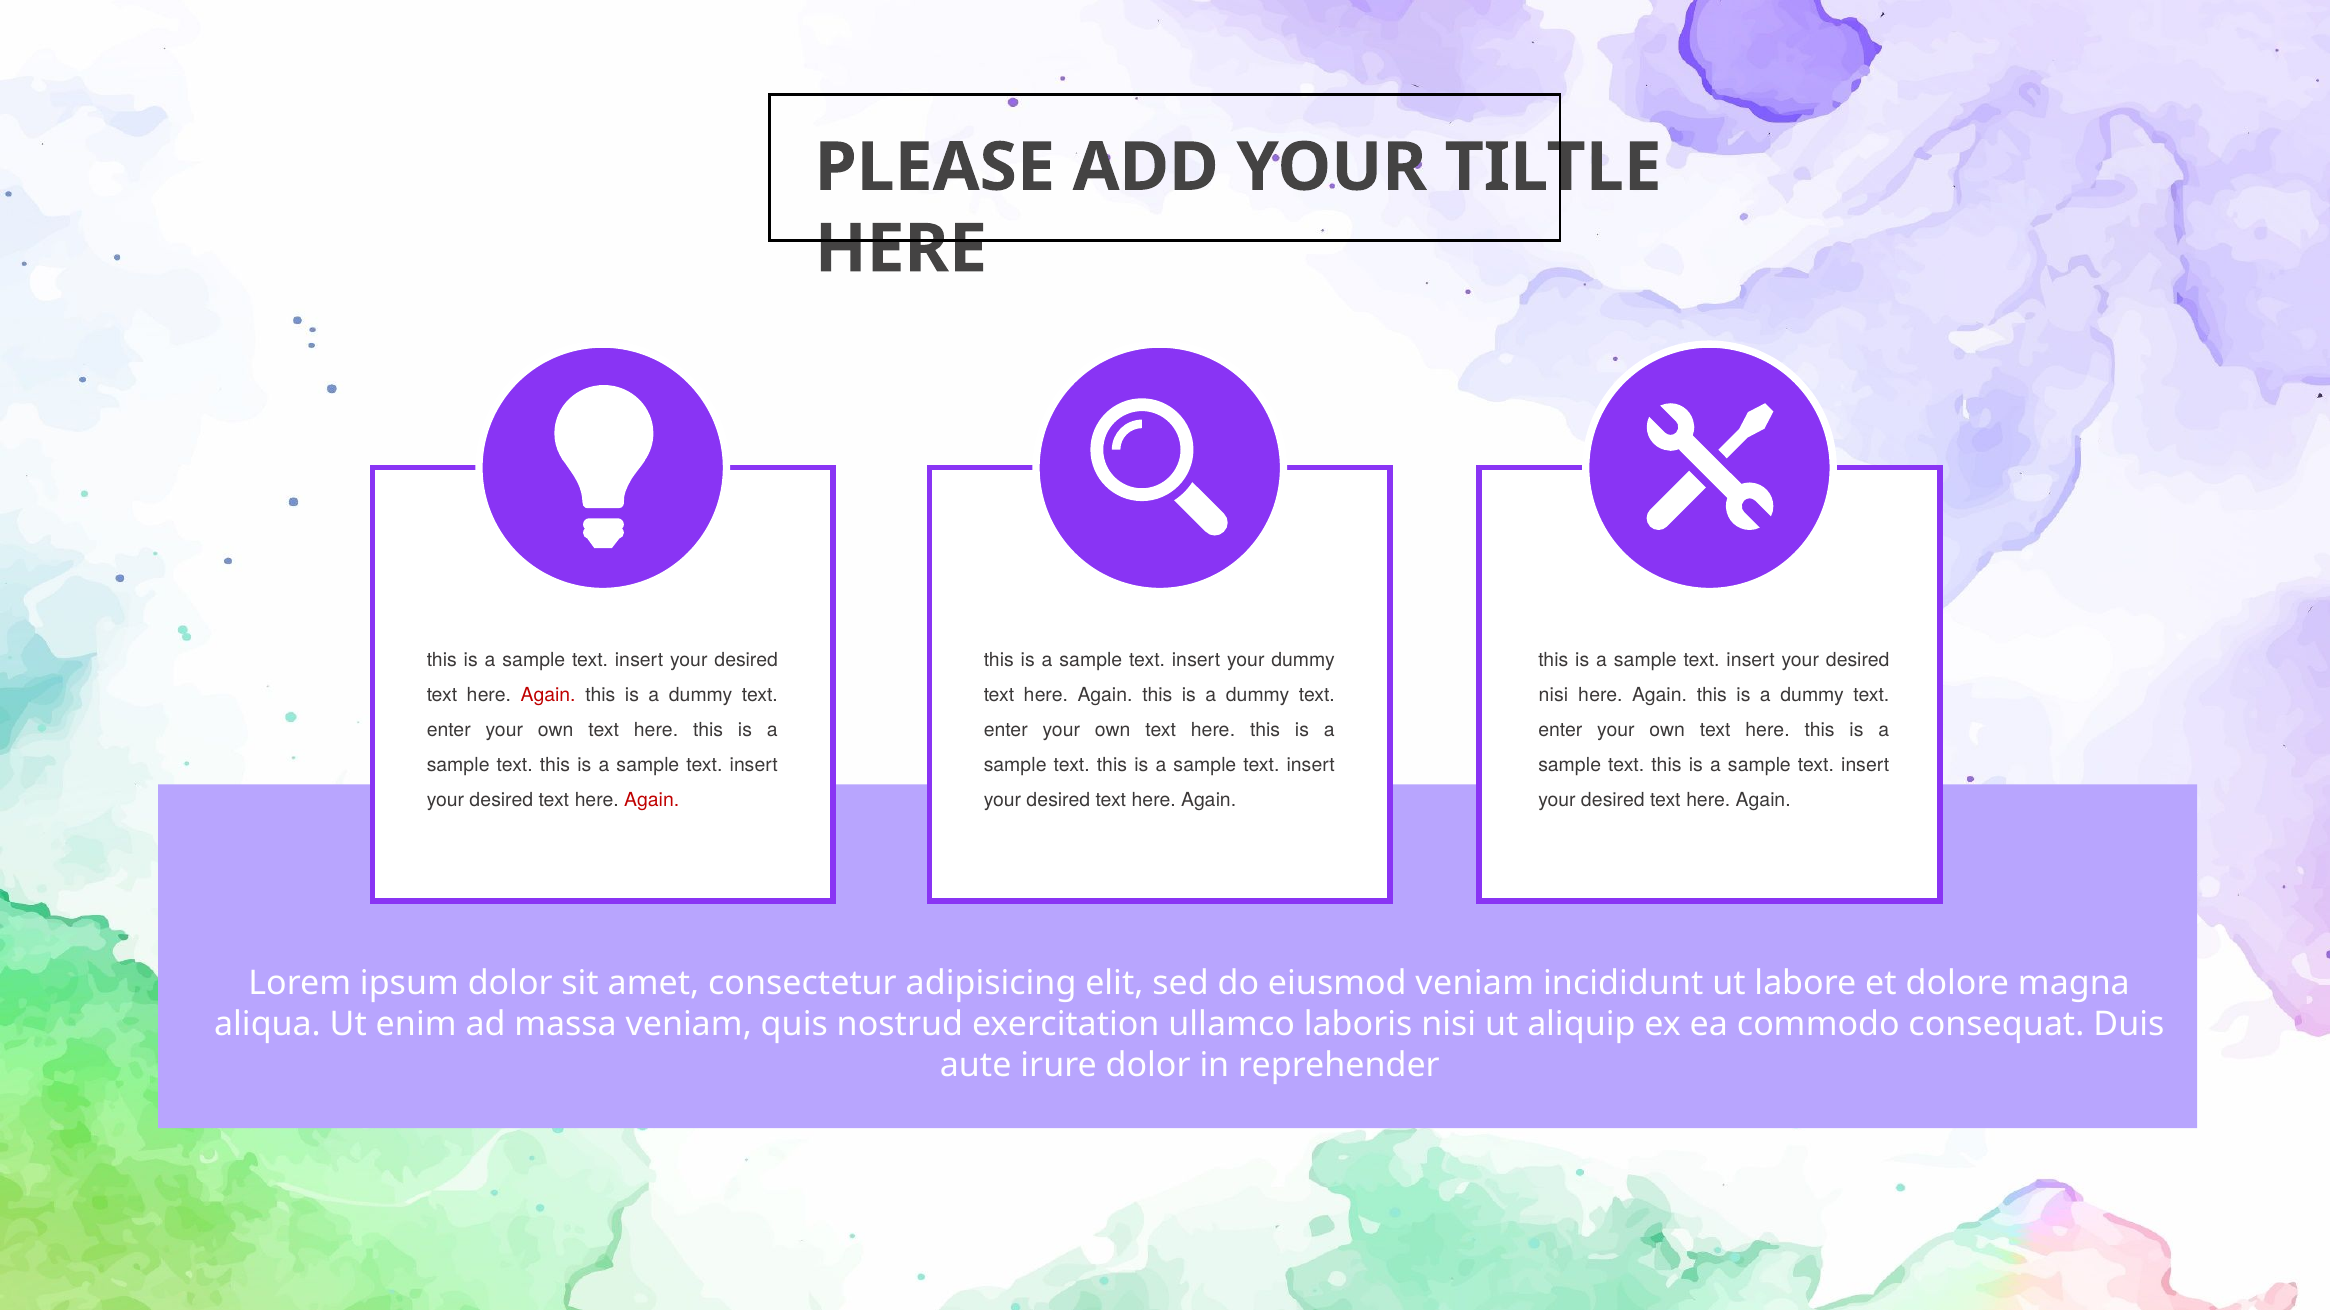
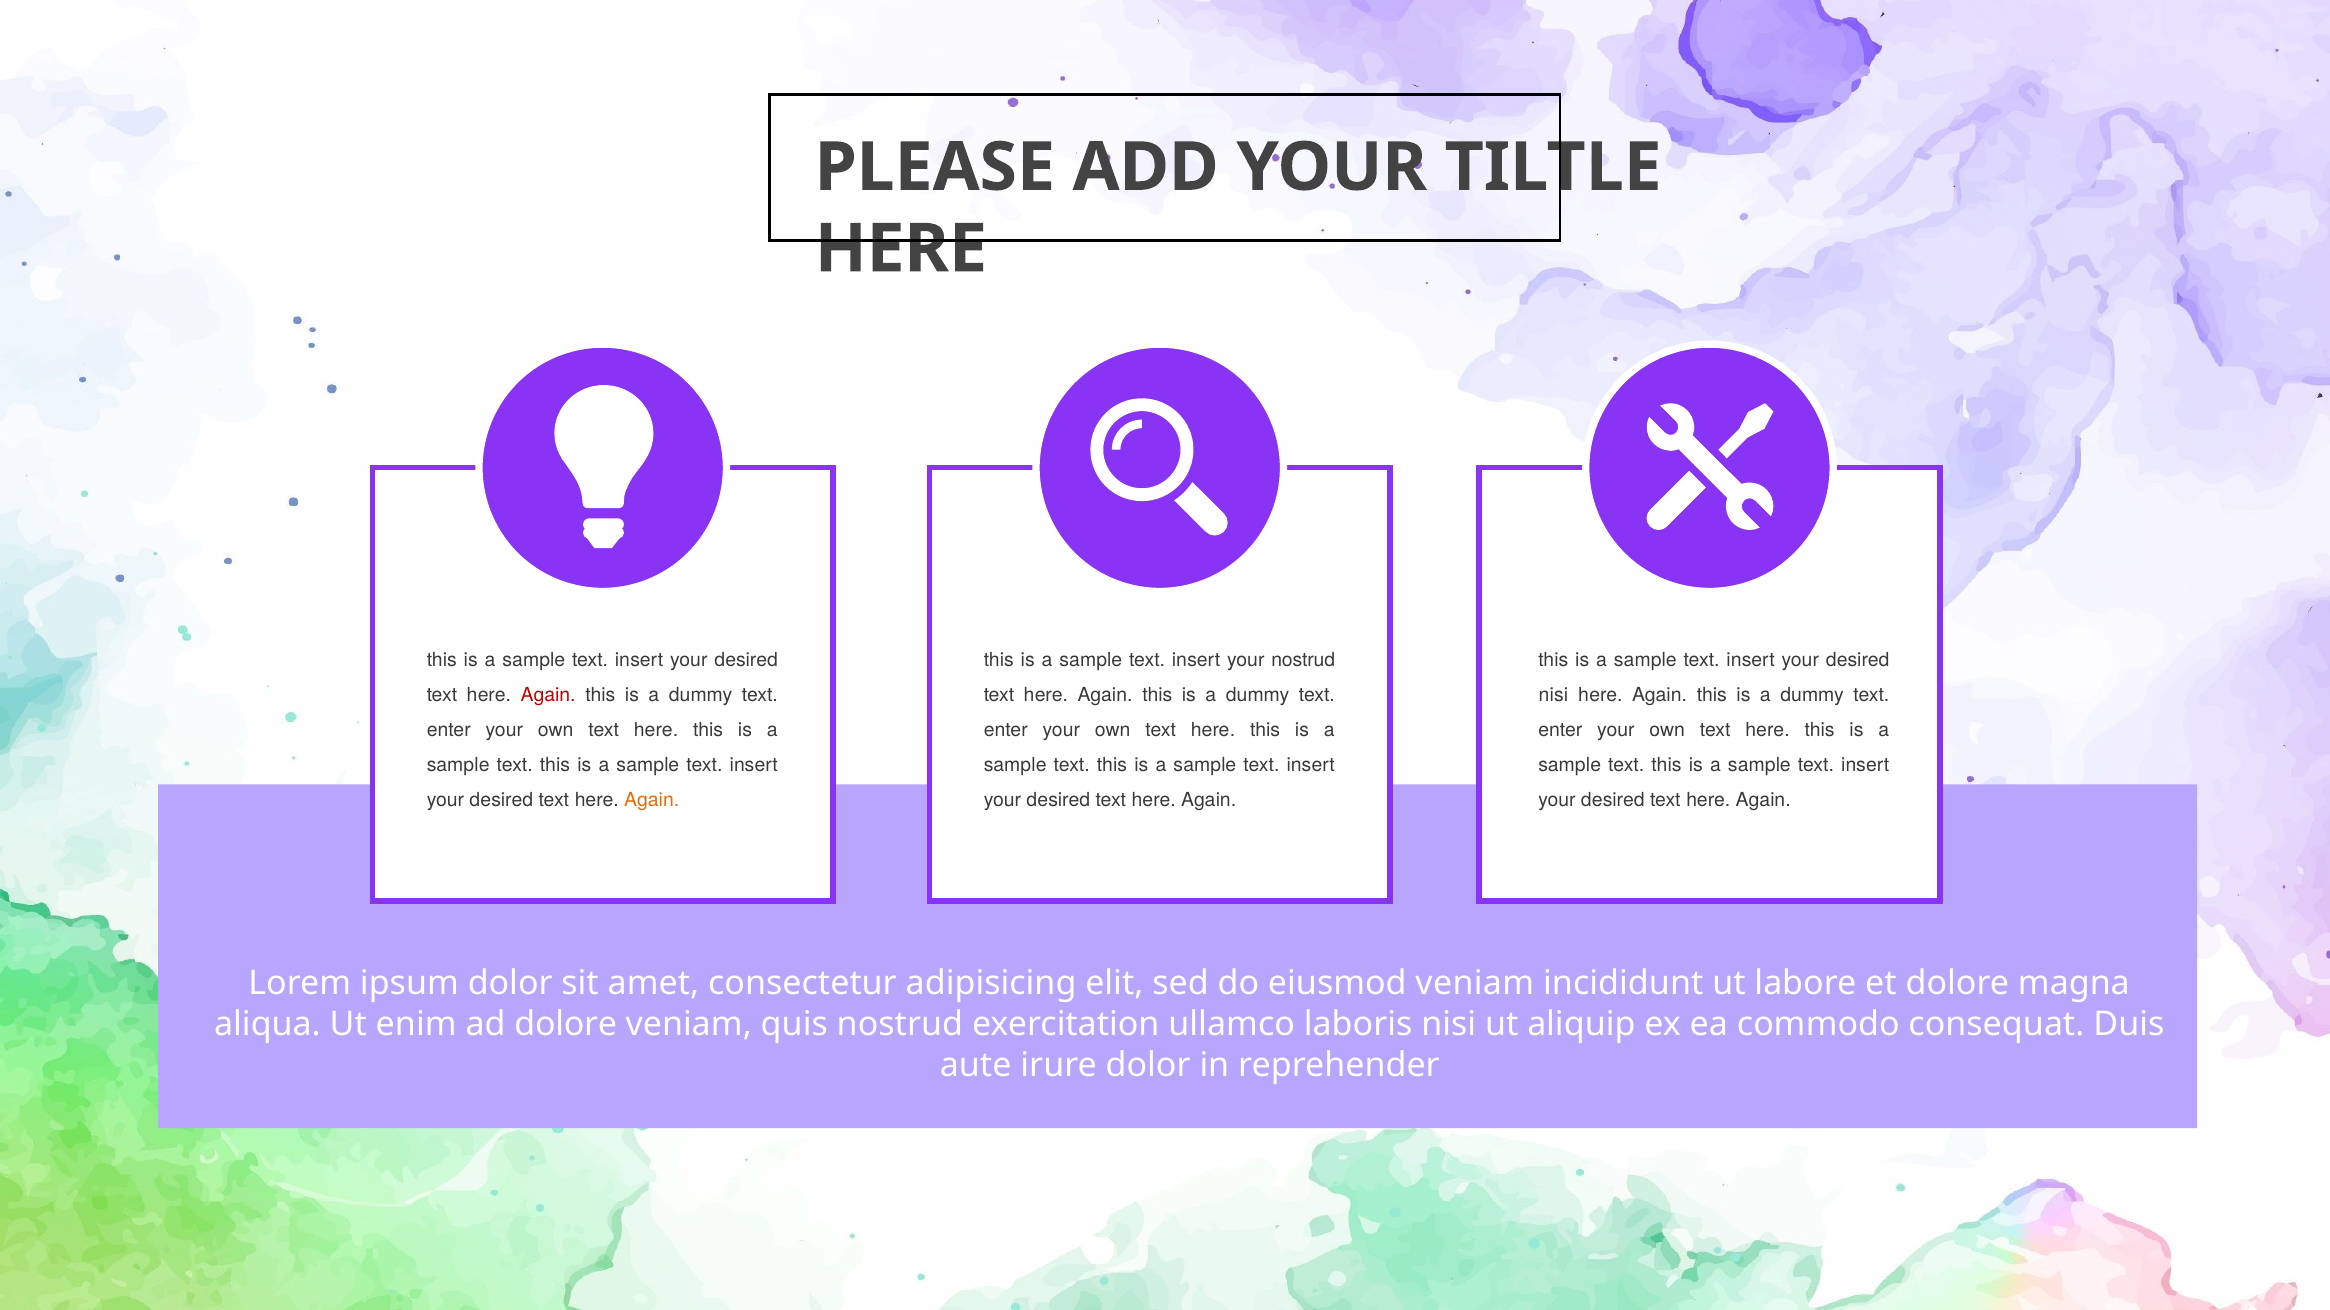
your dummy: dummy -> nostrud (1303, 661)
Again colour: red -> orange (652, 800)
ad massa: massa -> dolore (566, 1025)
